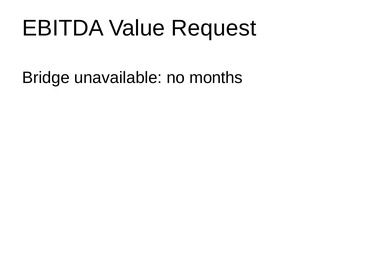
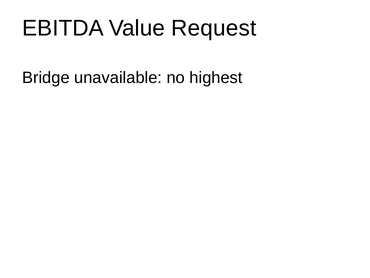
months: months -> highest (216, 78)
